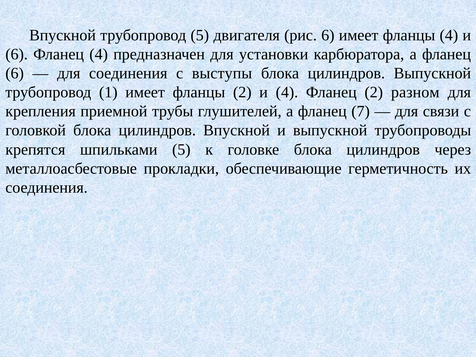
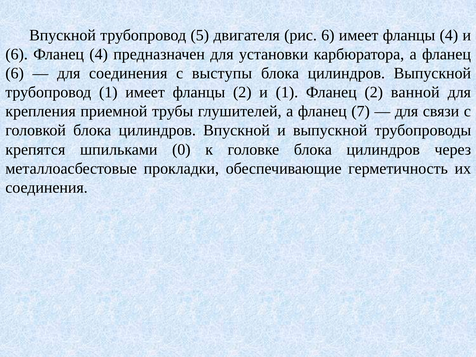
и 4: 4 -> 1 (287, 92)
разном: разном -> ванной (415, 92)
шпильками 5: 5 -> 0 (181, 149)
